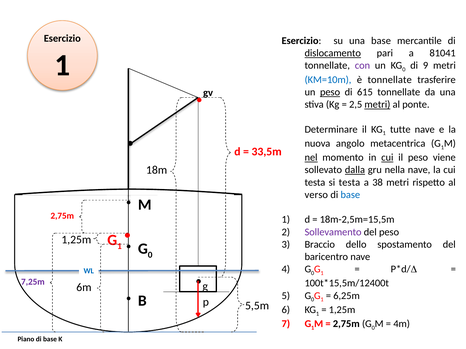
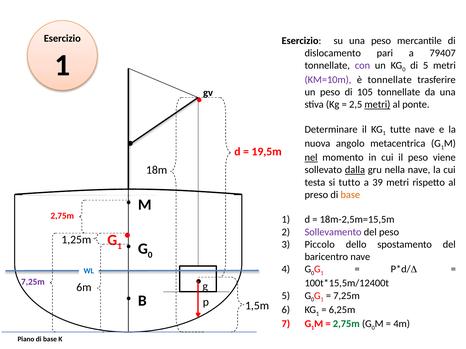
una base: base -> peso (381, 41)
dislocamento underline: present -> none (333, 53)
81041: 81041 -> 79407 (443, 53)
di 9: 9 -> 5 (426, 66)
KM=10m colour: blue -> purple (328, 80)
peso underline: present -> none (330, 92)
615: 615 -> 105 (365, 92)
33,5m: 33,5m -> 19,5m (267, 152)
cui underline: present -> none (387, 158)
si testa: testa -> tutto (349, 183)
38: 38 -> 39 (378, 183)
verso: verso -> preso (316, 195)
base colour: blue -> orange (350, 195)
Braccio: Braccio -> Piccolo (320, 245)
6,25m: 6,25m -> 7,25m (347, 296)
5,5m: 5,5m -> 1,5m (257, 306)
1,25m: 1,25m -> 6,25m (342, 310)
2,75m colour: black -> green (346, 324)
